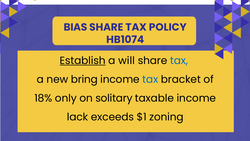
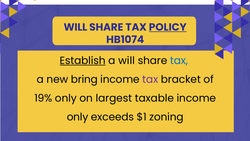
BIAS: BIAS -> WILL (76, 27)
POLICY underline: none -> present (168, 27)
tax colour: blue -> purple (150, 79)
18%: 18% -> 19% (43, 98)
solitary: solitary -> largest (114, 98)
lack: lack -> only (78, 117)
